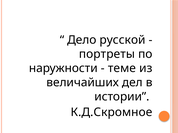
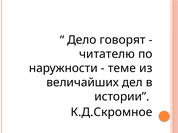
русской: русской -> говорят (122, 40)
портреты: портреты -> читателю (107, 54)
